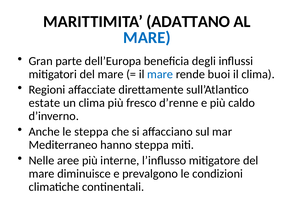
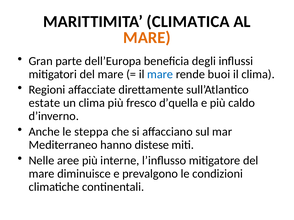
ADATTANO: ADATTANO -> CLIMATICA (188, 22)
MARE colour: blue -> orange (147, 38)
d’renne: d’renne -> d’quella (179, 103)
hanno steppa: steppa -> distese (152, 145)
